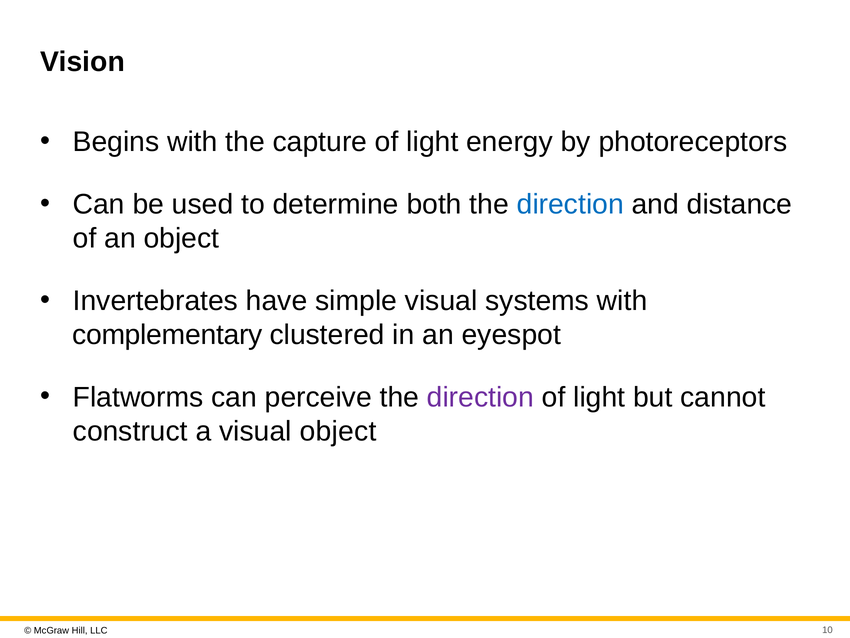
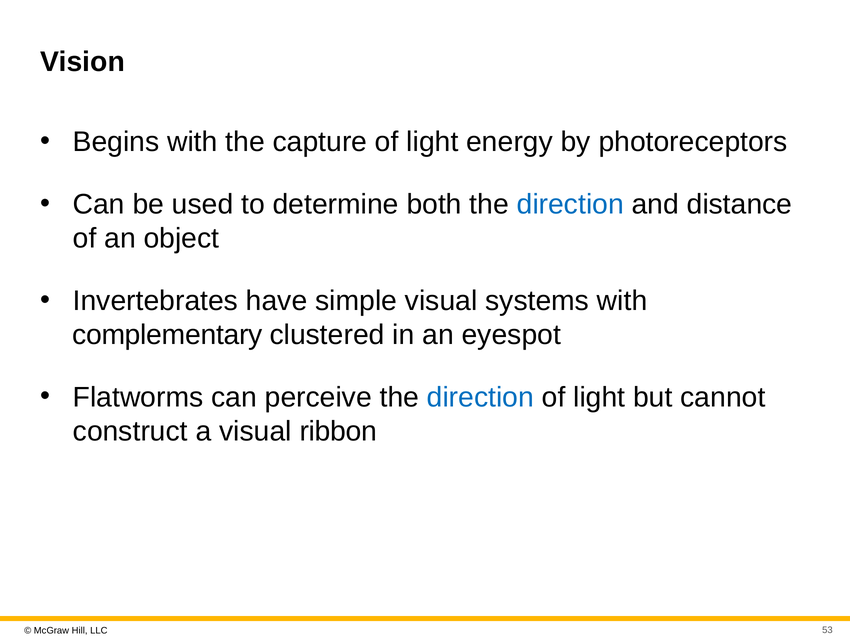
direction colour: purple -> blue (480, 397)
visual object: object -> ribbon (338, 431)
10: 10 -> 53 (827, 629)
